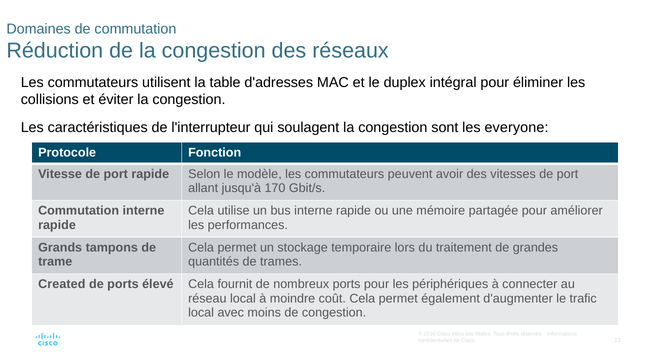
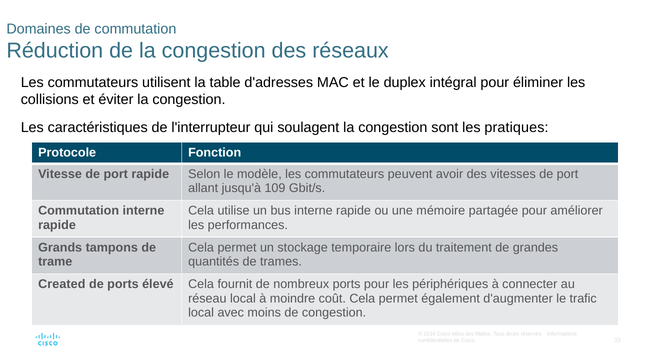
everyone: everyone -> pratiques (517, 128)
170: 170 -> 109 (275, 188)
